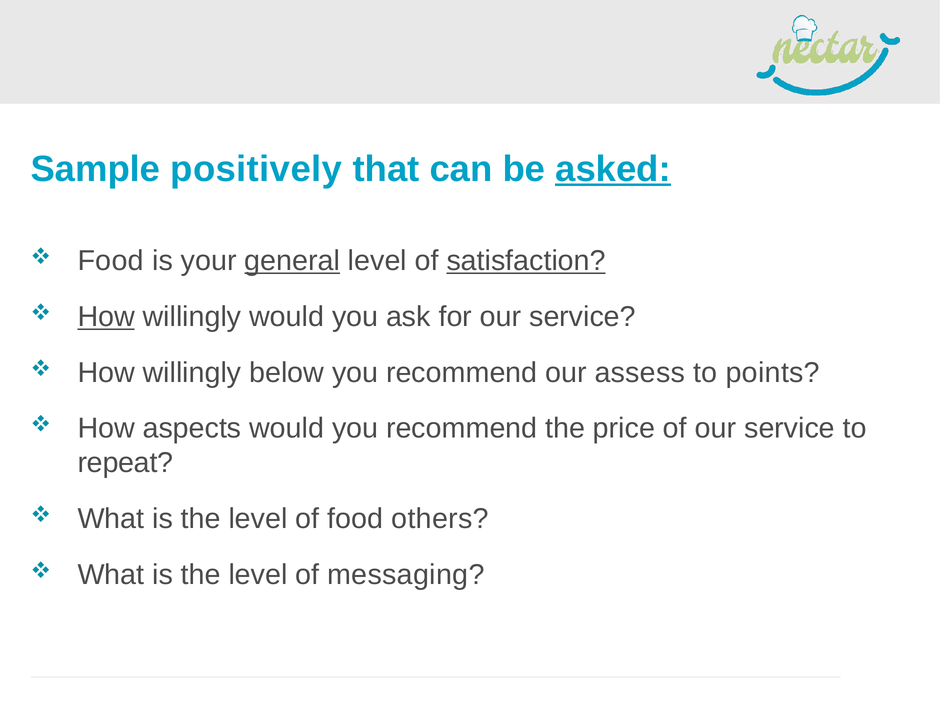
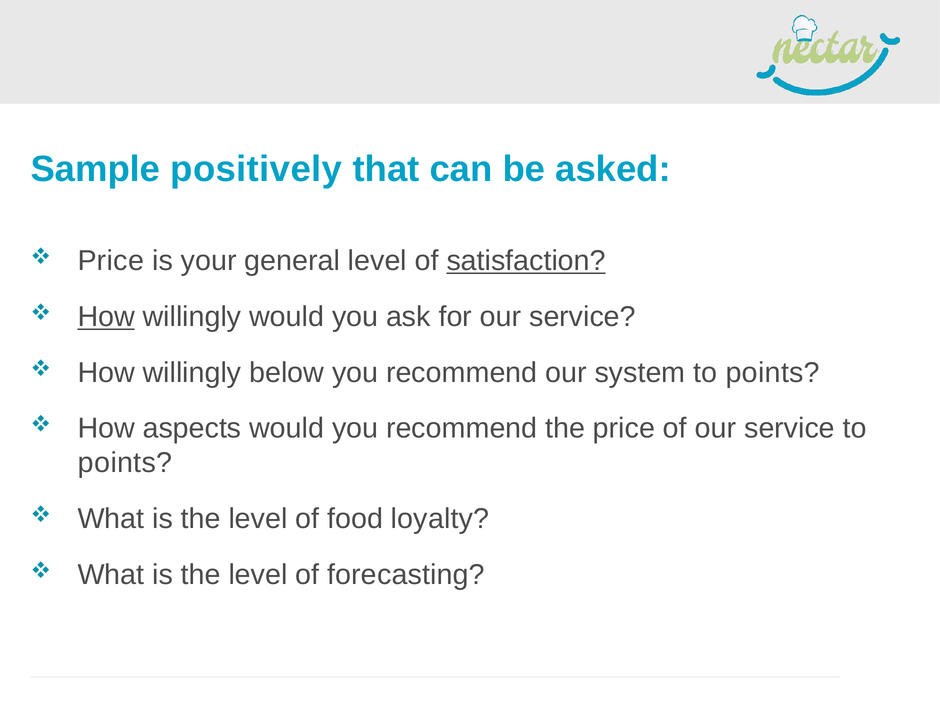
asked underline: present -> none (613, 169)
Food: Food -> Price (111, 261)
general underline: present -> none (292, 261)
assess: assess -> system (640, 373)
repeat: repeat -> points (125, 463)
others: others -> loyalty (440, 519)
messaging: messaging -> forecasting (406, 575)
